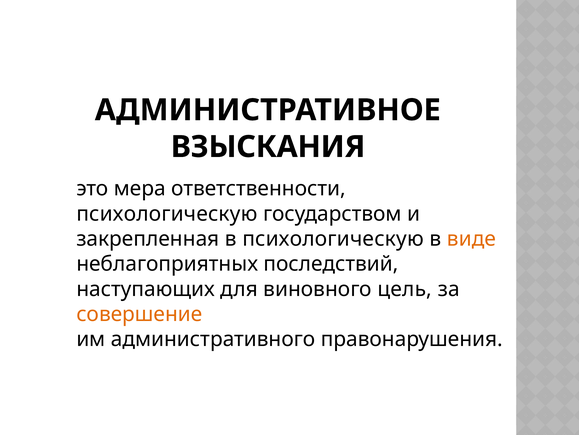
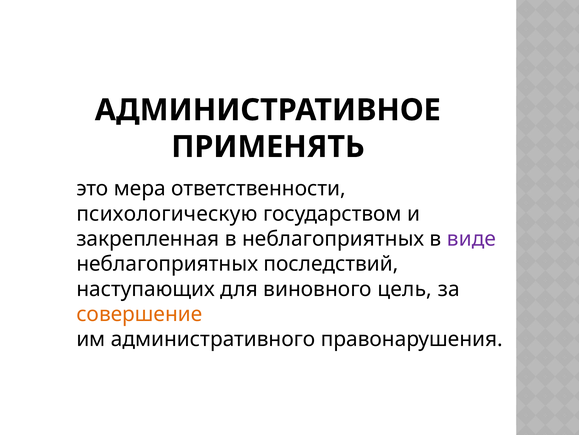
ВЗЫСКАНИЯ: ВЗЫСКАНИЯ -> ПРИМЕНЯТЬ (268, 147)
в психологическую: психологическую -> неблагоприятных (333, 239)
виде colour: orange -> purple (471, 239)
